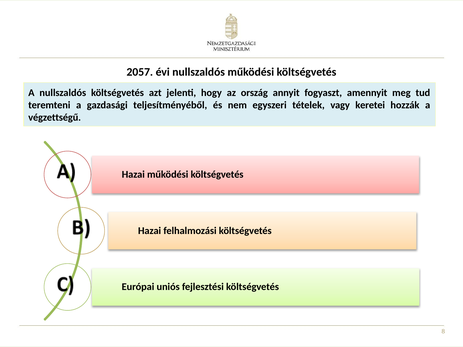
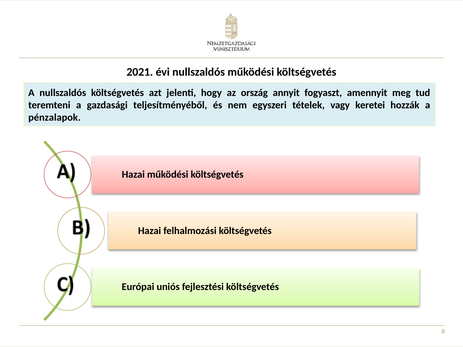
2057: 2057 -> 2021 (140, 72)
végzettségű: végzettségű -> pénzalapok (55, 117)
